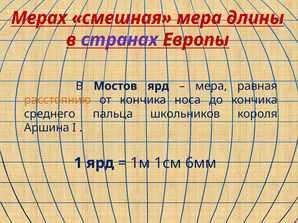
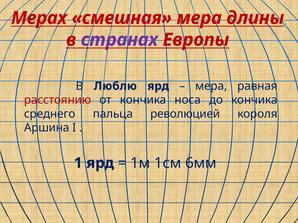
Мостов: Мостов -> Люблю (115, 86)
расстоянию colour: orange -> red (58, 100)
школьников: школьников -> революцией (185, 114)
